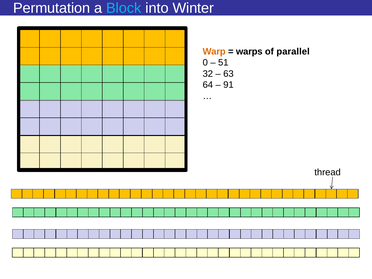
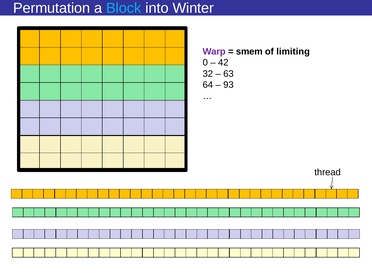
Warp colour: orange -> purple (214, 51)
warps: warps -> smem (249, 51)
parallel: parallel -> limiting (293, 51)
51: 51 -> 42 (223, 63)
91: 91 -> 93 (228, 85)
